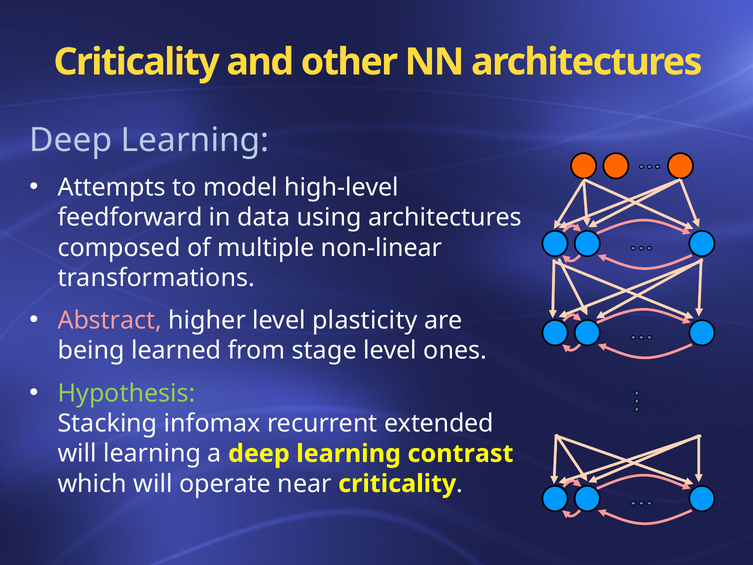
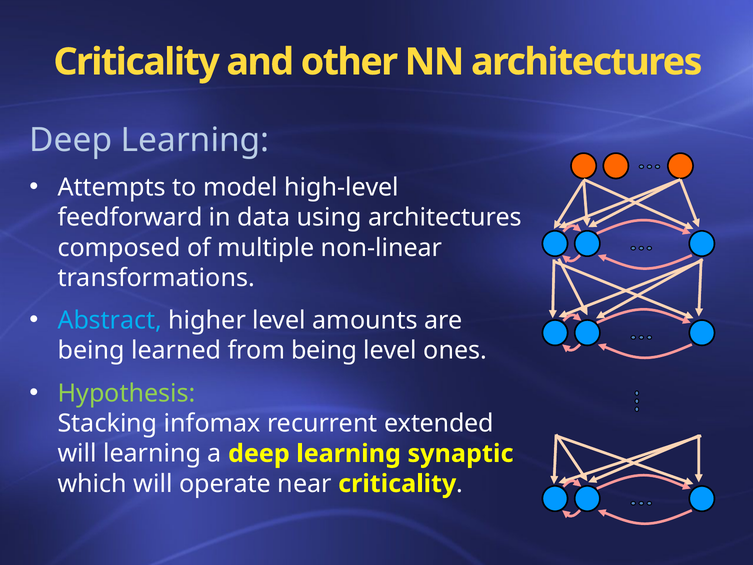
Abstract colour: pink -> light blue (110, 320)
plasticity: plasticity -> amounts (365, 320)
from stage: stage -> being (324, 351)
contrast: contrast -> synaptic (460, 453)
